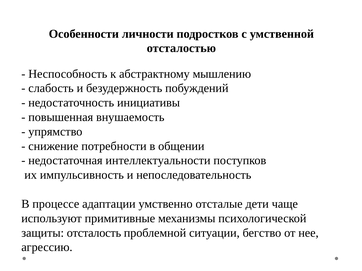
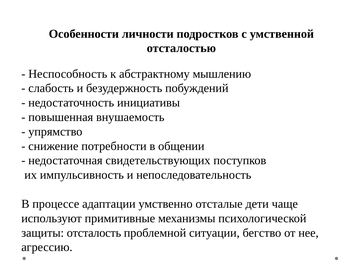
интеллектуальности: интеллектуальности -> свидетельствующих (158, 161)
